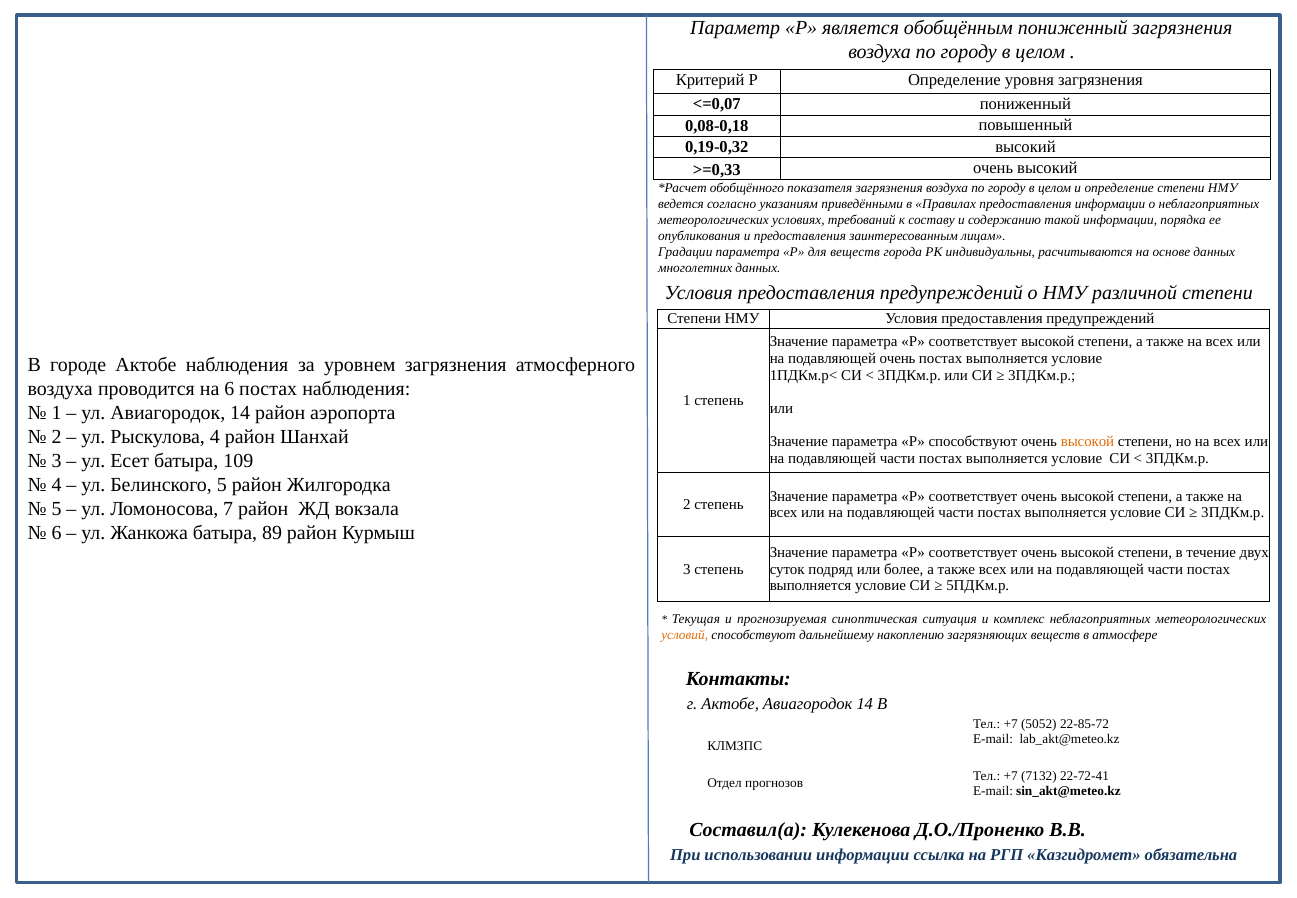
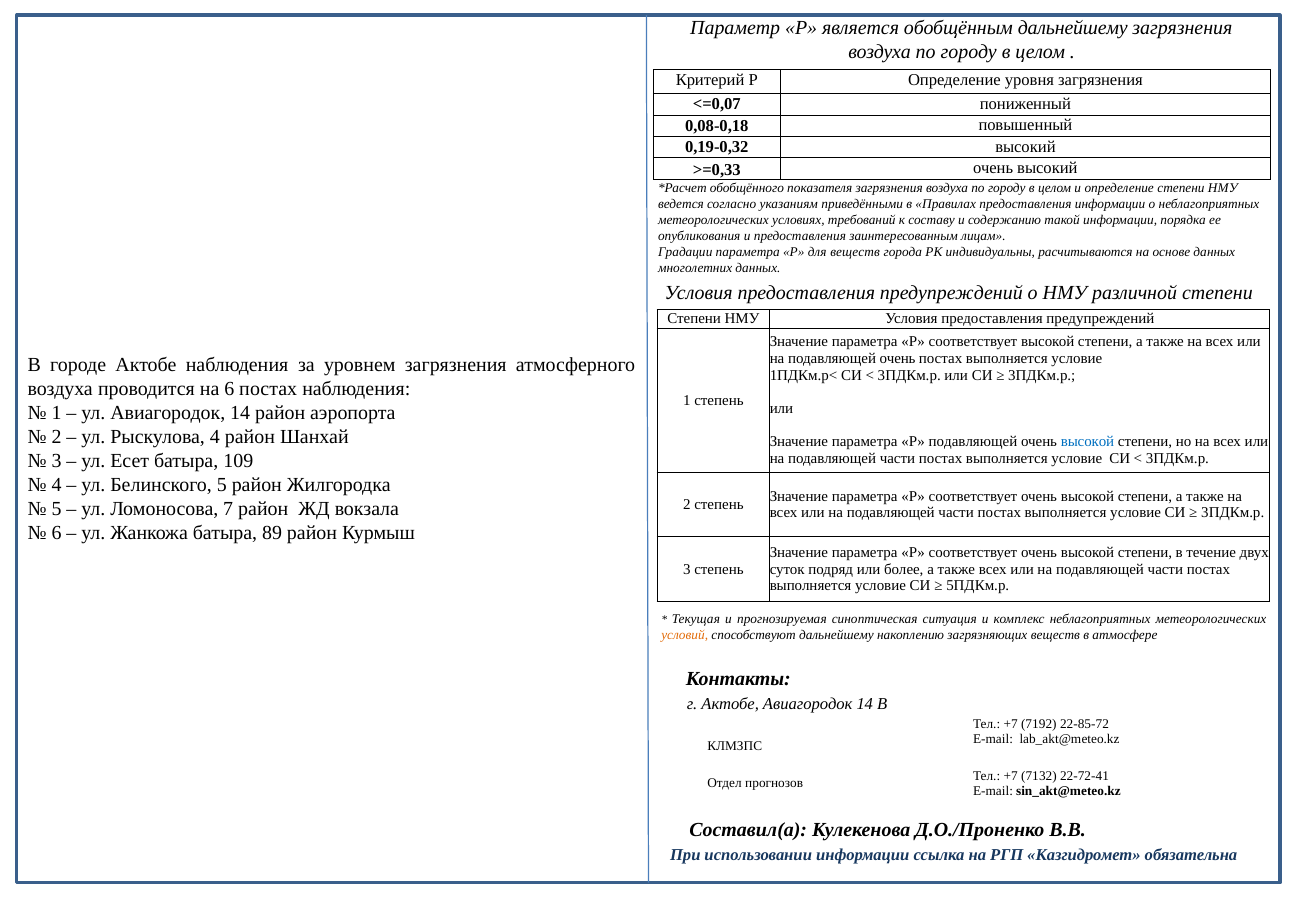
обобщённым пониженный: пониженный -> дальнейшему (1073, 28)
Р способствуют: способствуют -> подавляющей (973, 442)
высокой colour: orange -> blue (1088, 442)
5052: 5052 -> 7192 (1039, 724)
